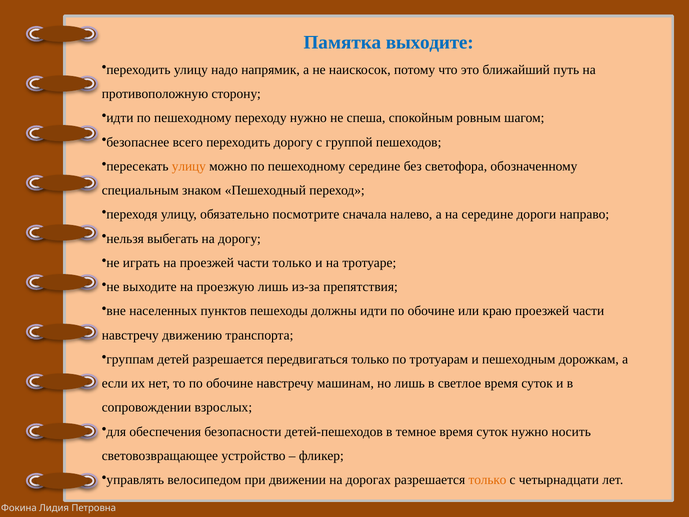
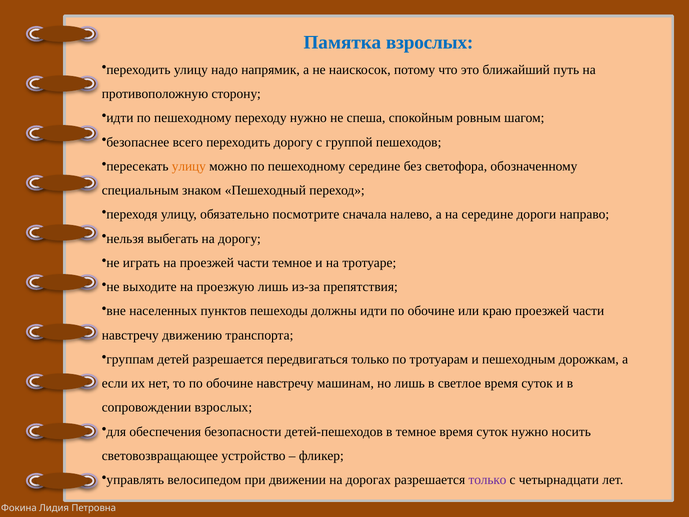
Памятка выходите: выходите -> взрослых (430, 43)
части только: только -> темное (292, 263)
только colour: orange -> purple (488, 480)
